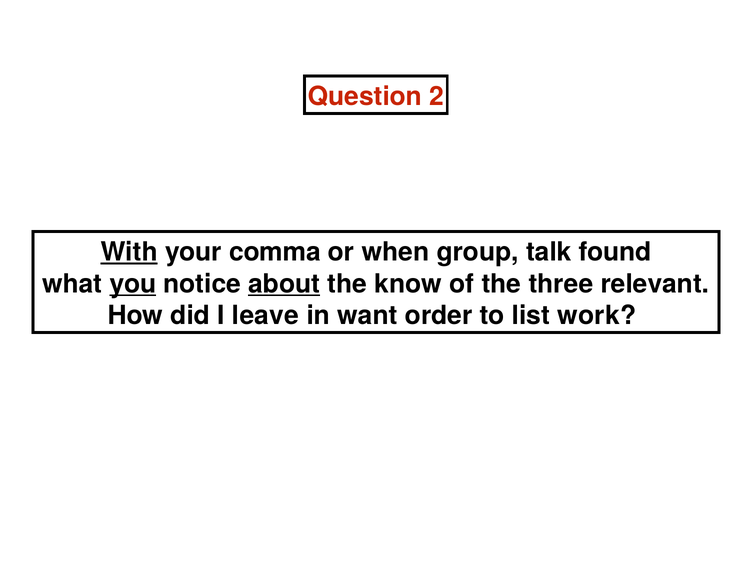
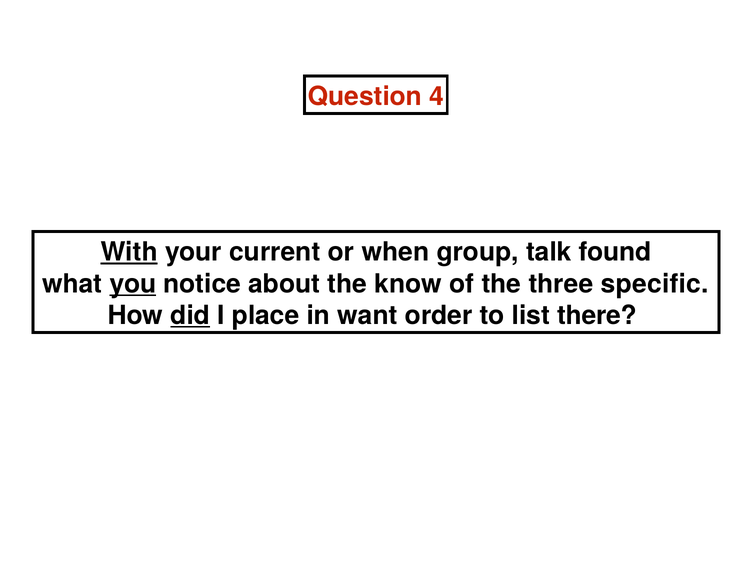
2: 2 -> 4 (437, 97)
comma: comma -> current (275, 252)
about underline: present -> none (284, 284)
relevant: relevant -> specific (655, 284)
did underline: none -> present (190, 316)
leave: leave -> place (266, 316)
work: work -> there (597, 316)
